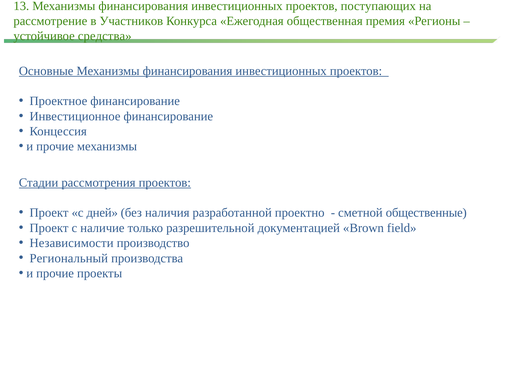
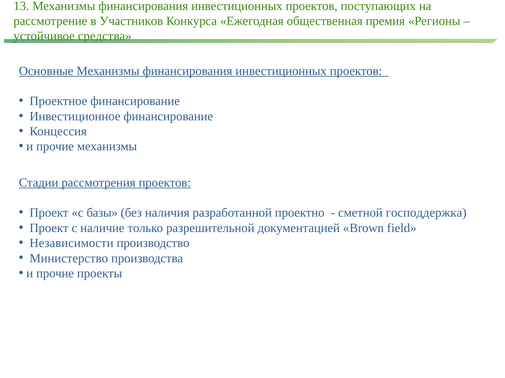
дней: дней -> базы (102, 213)
общественные: общественные -> господдержка (426, 213)
Региональный: Региональный -> Министерство (69, 259)
